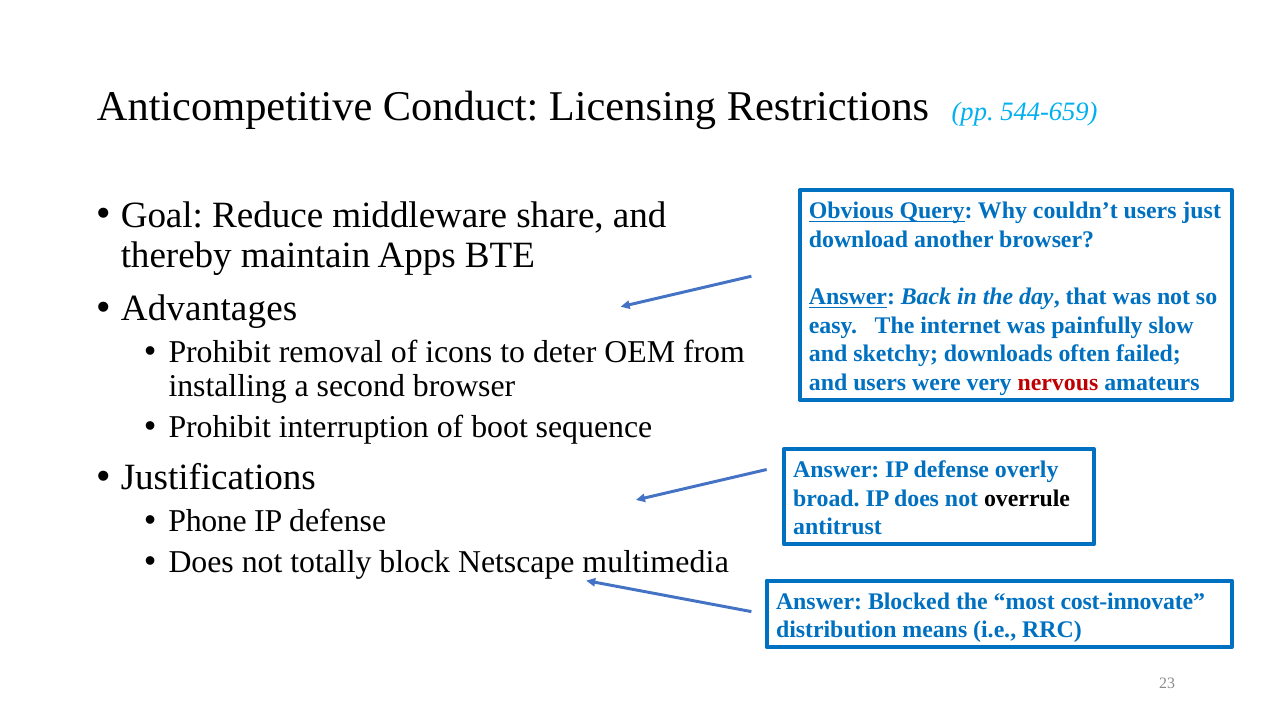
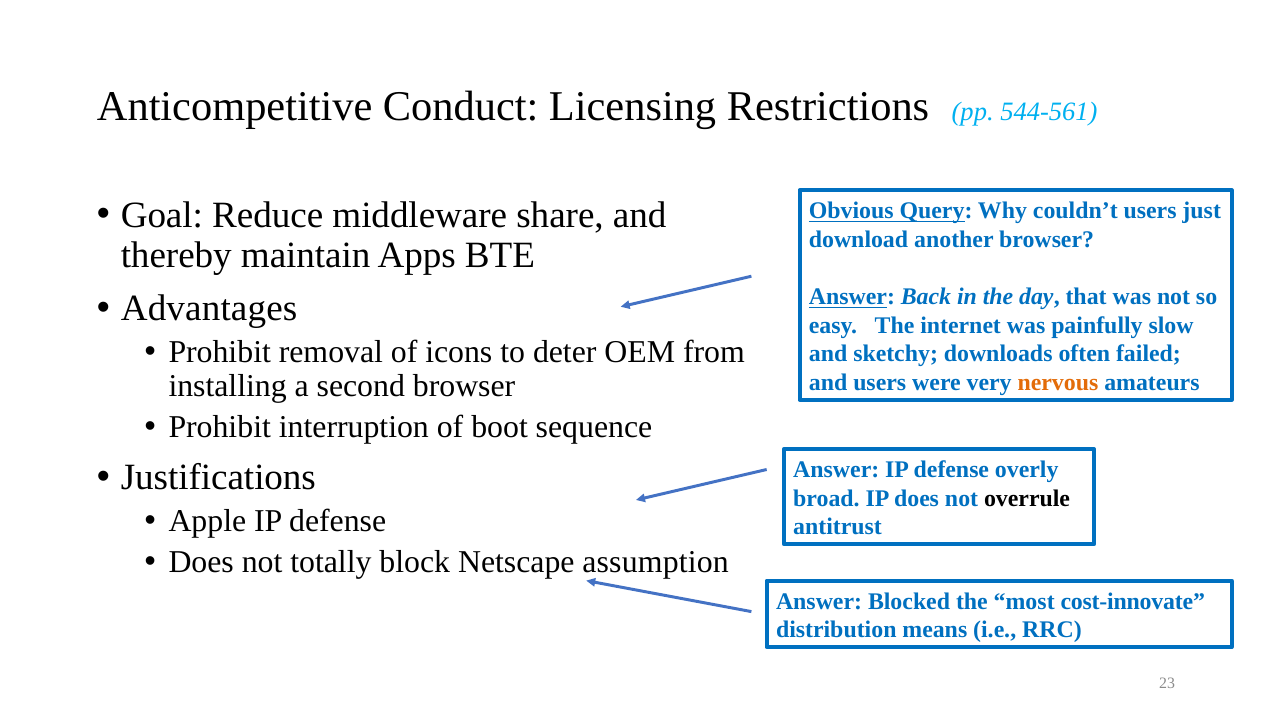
544-659: 544-659 -> 544-561 (1049, 112)
nervous colour: red -> orange (1058, 383)
Phone: Phone -> Apple (207, 522)
multimedia: multimedia -> assumption (656, 563)
